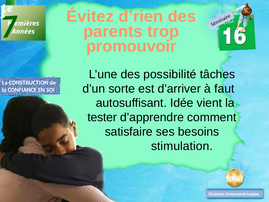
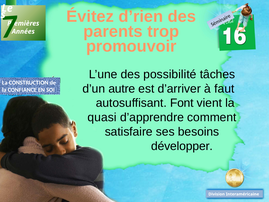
sorte: sorte -> autre (122, 89)
Idée: Idée -> Font (182, 103)
tester: tester -> quasi (102, 117)
stimulation: stimulation -> développer (182, 146)
